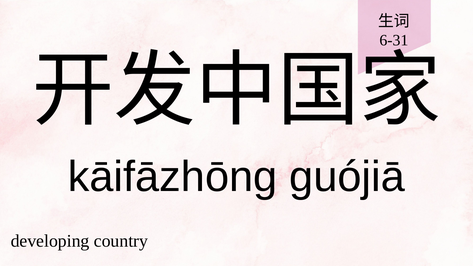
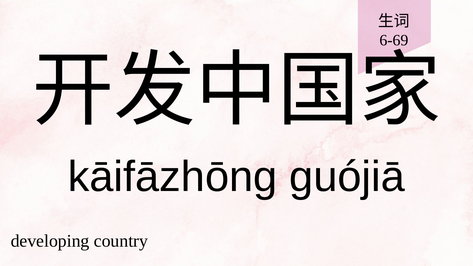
6-31: 6-31 -> 6-69 (394, 40)
